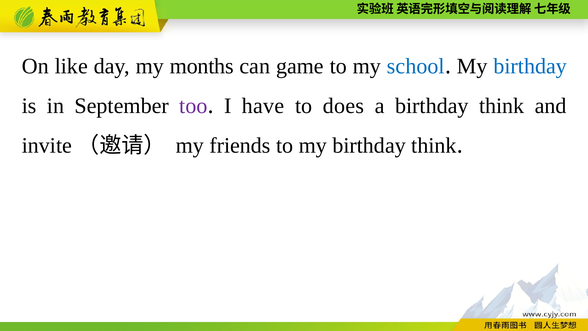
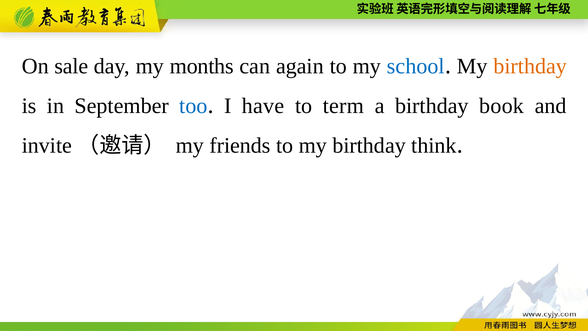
like: like -> sale (71, 66)
game: game -> again (300, 66)
birthday colour: blue -> orange (530, 66)
too colour: purple -> blue (193, 106)
does: does -> term (343, 106)
a birthday think: think -> book (502, 106)
